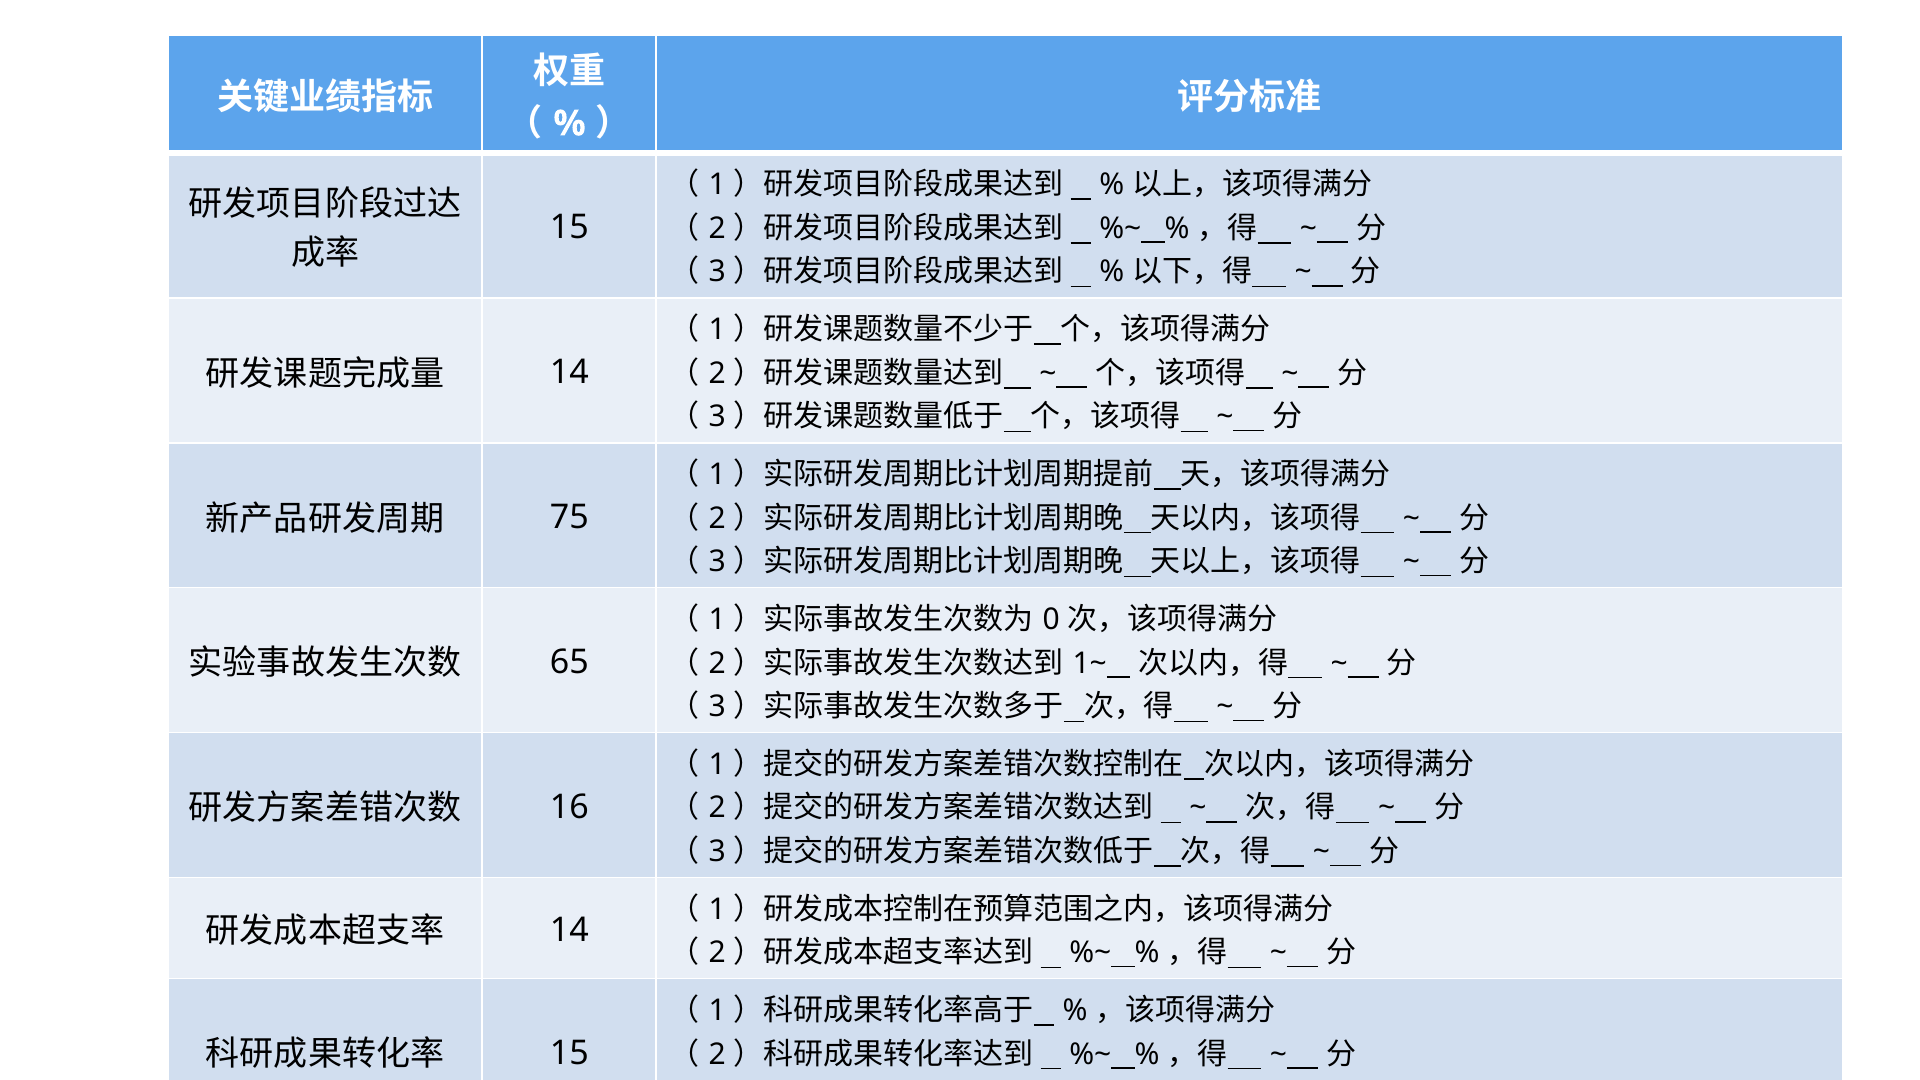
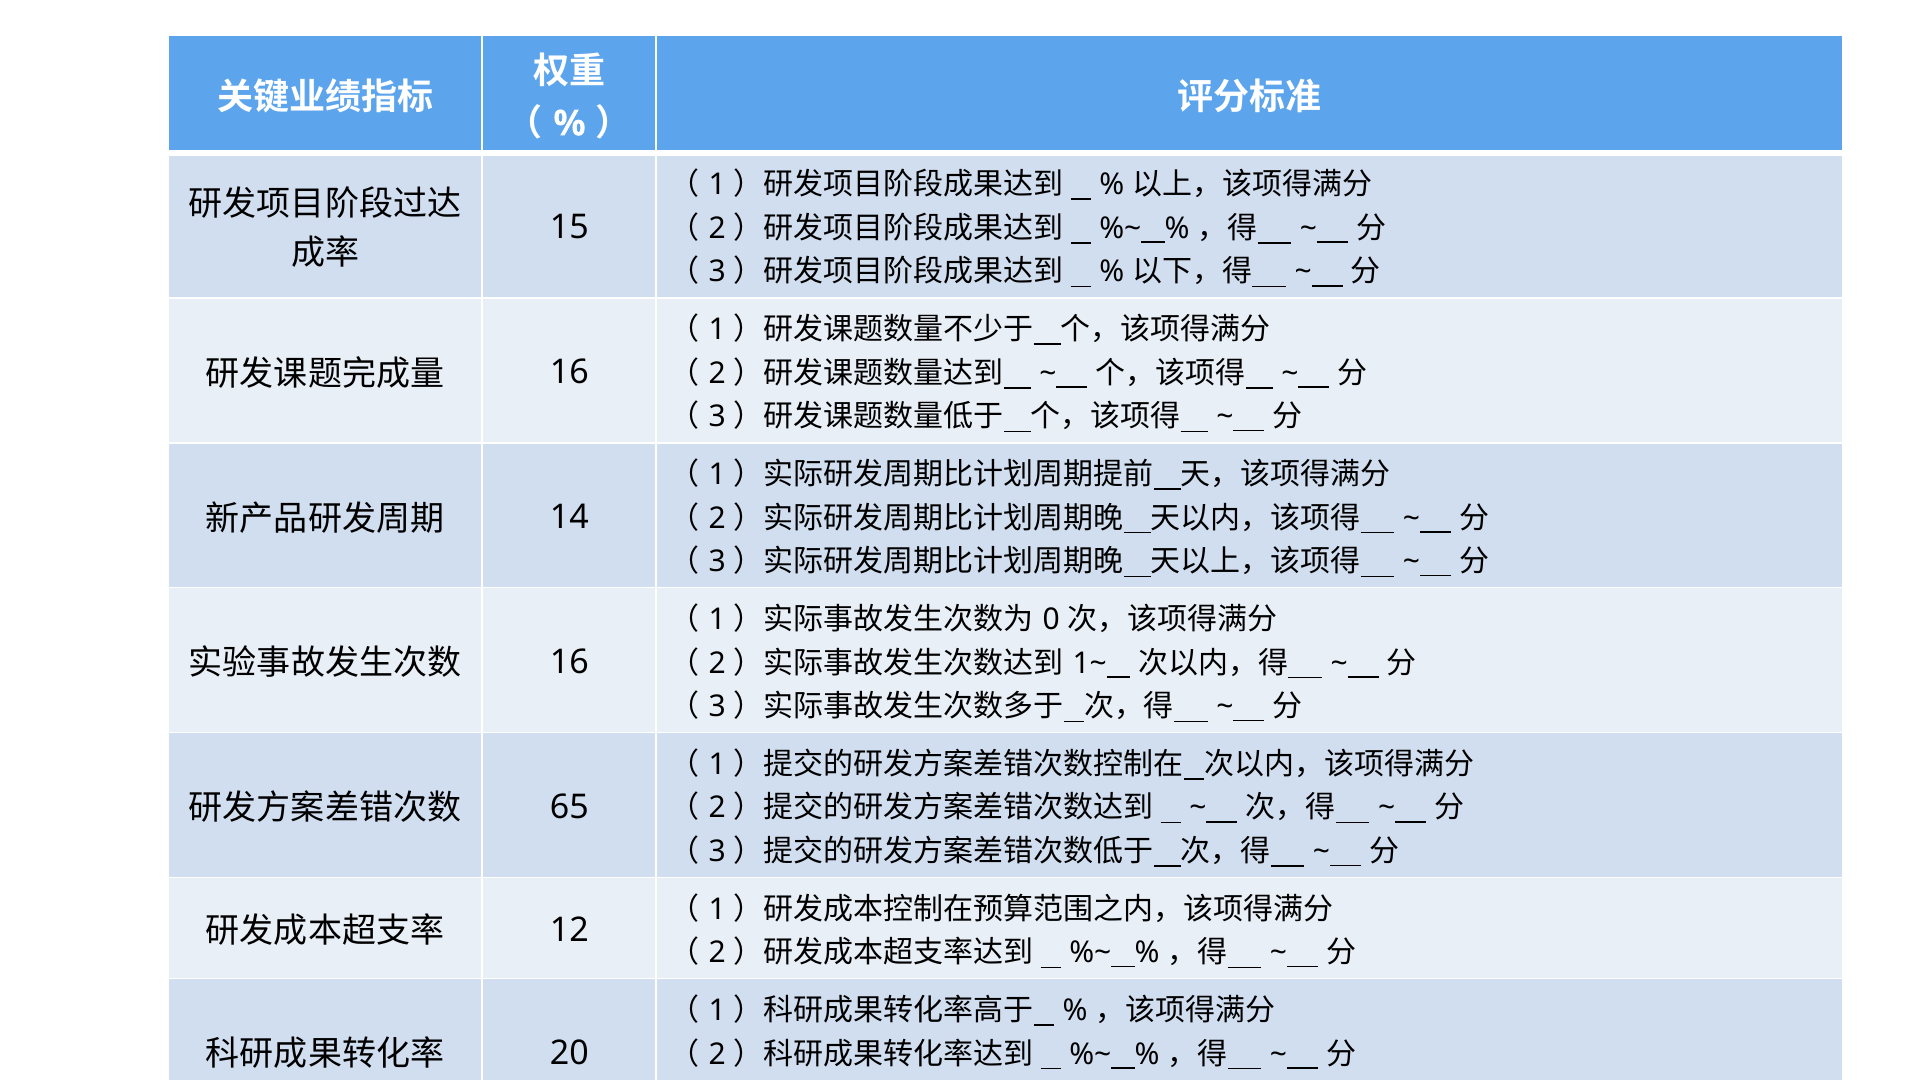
14: 14 -> 16 (569, 372)
75: 75 -> 14 (569, 517)
65: 65 -> 16 (569, 662)
16: 16 -> 65 (569, 807)
14: 14 -> 12 (569, 930)
15: 15 -> 20 (569, 1053)
